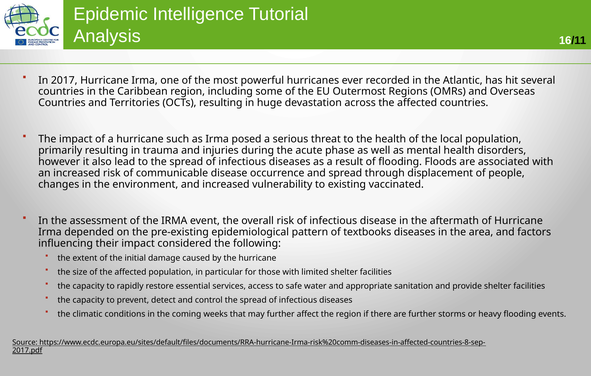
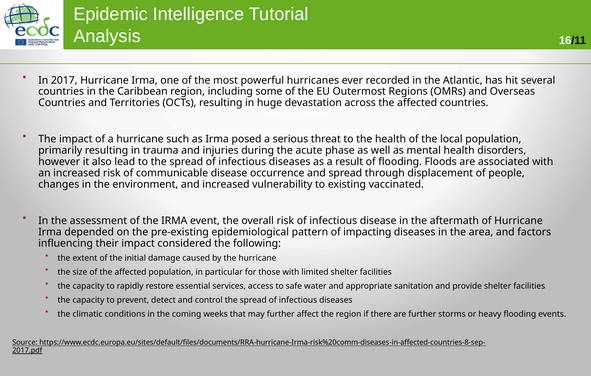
textbooks: textbooks -> impacting (367, 231)
